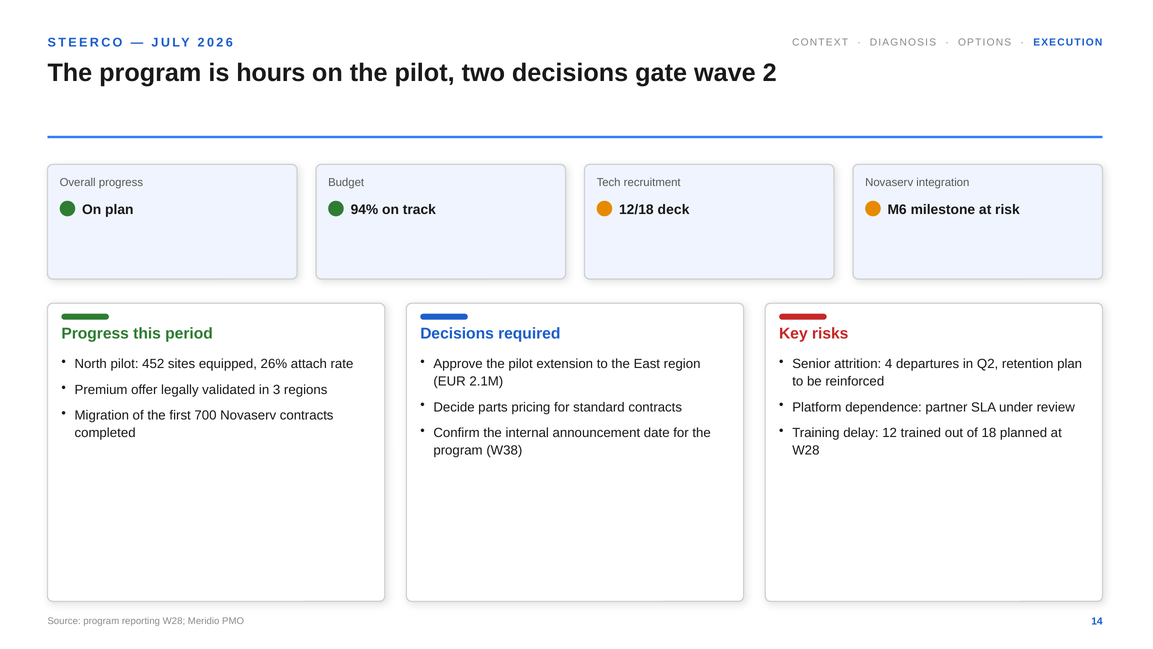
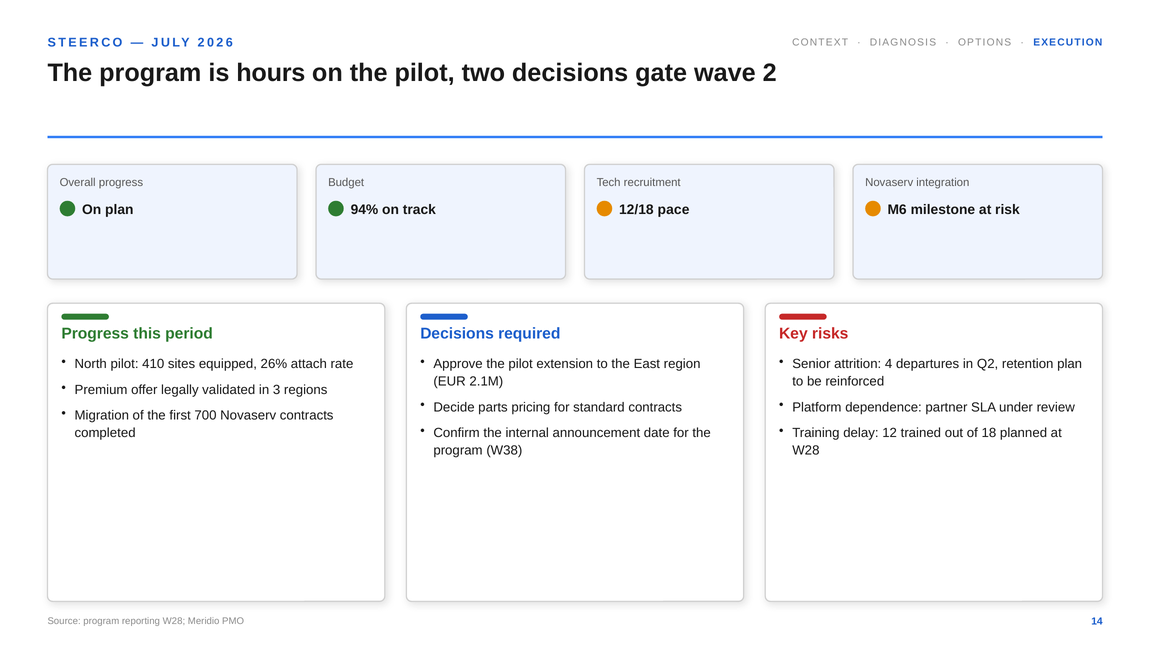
deck: deck -> pace (674, 209)
452: 452 -> 410 (153, 364)
